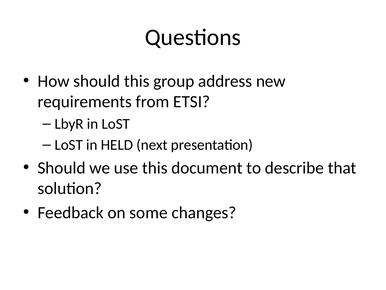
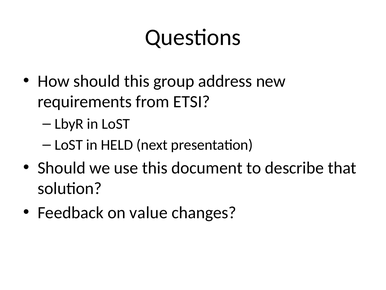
some: some -> value (149, 212)
